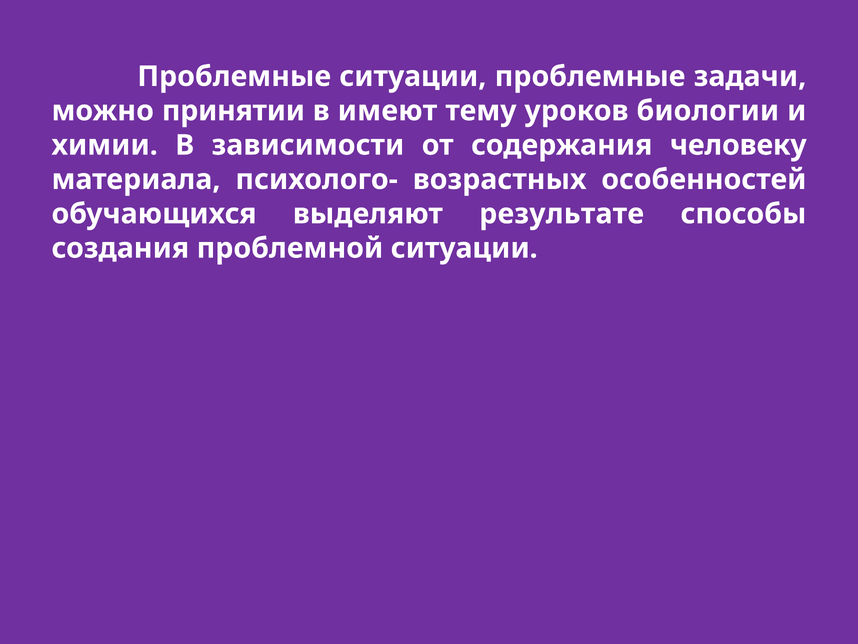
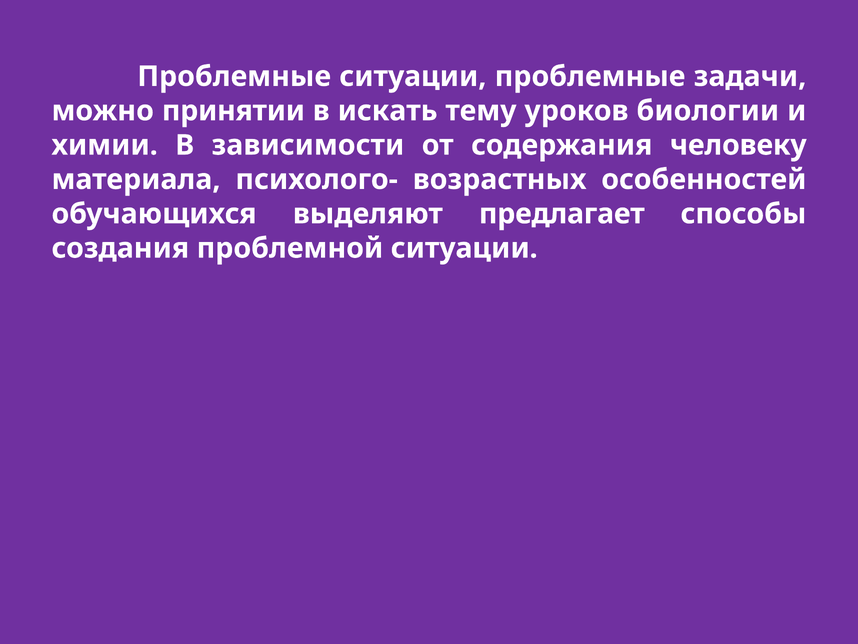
имеют: имеют -> искать (388, 111)
результате: результате -> предлагает (562, 214)
